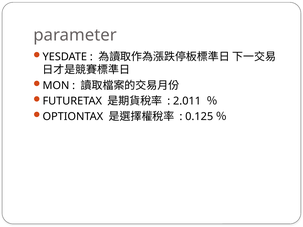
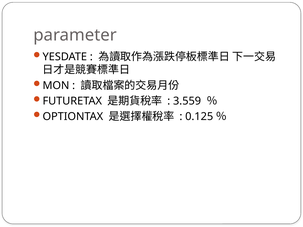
2.011: 2.011 -> 3.559 (187, 101)
